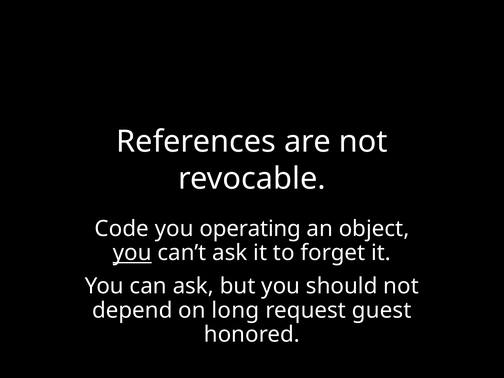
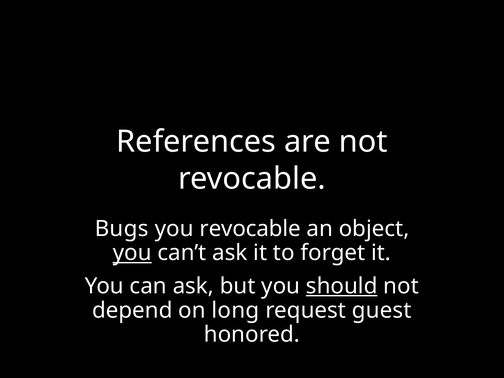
Code: Code -> Bugs (122, 229)
you operating: operating -> revocable (250, 229)
should underline: none -> present (342, 286)
